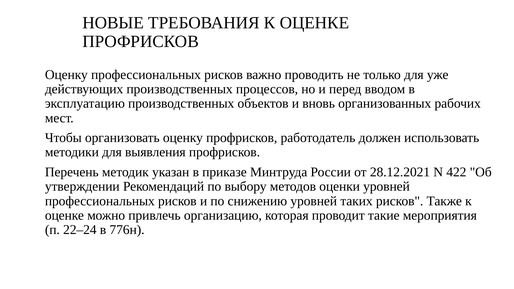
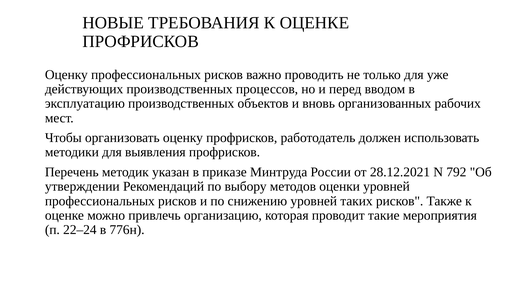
422: 422 -> 792 (456, 172)
